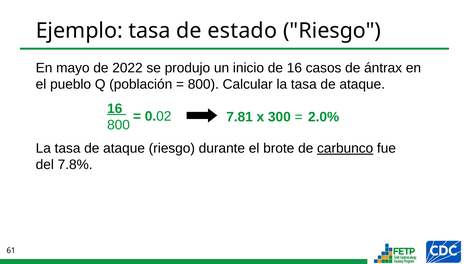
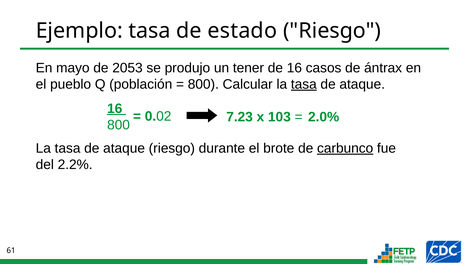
2022: 2022 -> 2053 (127, 68)
inicio: inicio -> tener (248, 68)
tasa underline: none -> present (304, 84)
7.81: 7.81 -> 7.23 (240, 117)
300: 300 -> 103 (279, 117)
7.8%: 7.8% -> 2.2% (75, 165)
